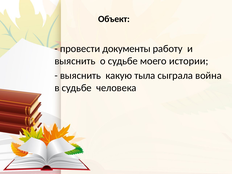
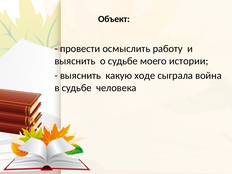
документы: документы -> осмыслить (126, 49)
тыла: тыла -> ходе (145, 75)
